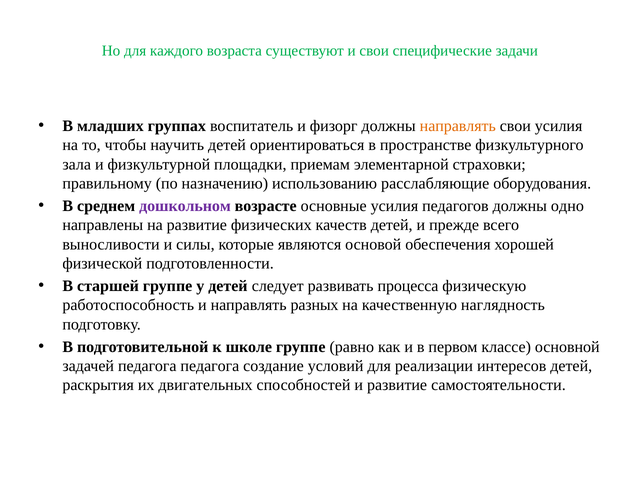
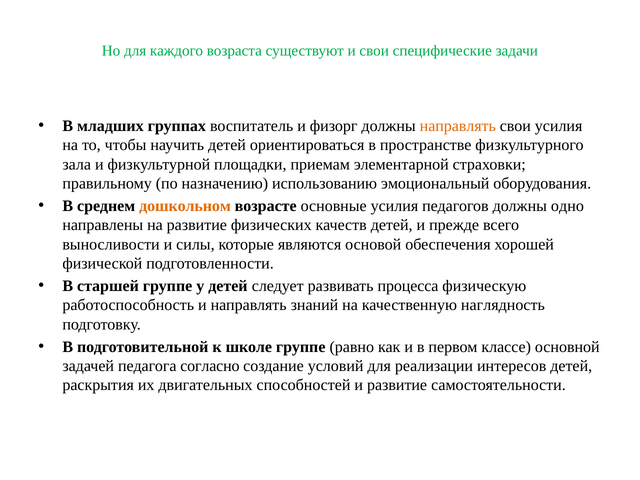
расслабляющие: расслабляющие -> эмоциональный (435, 184)
дошкольном colour: purple -> orange (185, 206)
разных: разных -> знаний (314, 305)
педагога педагога: педагога -> согласно (210, 366)
